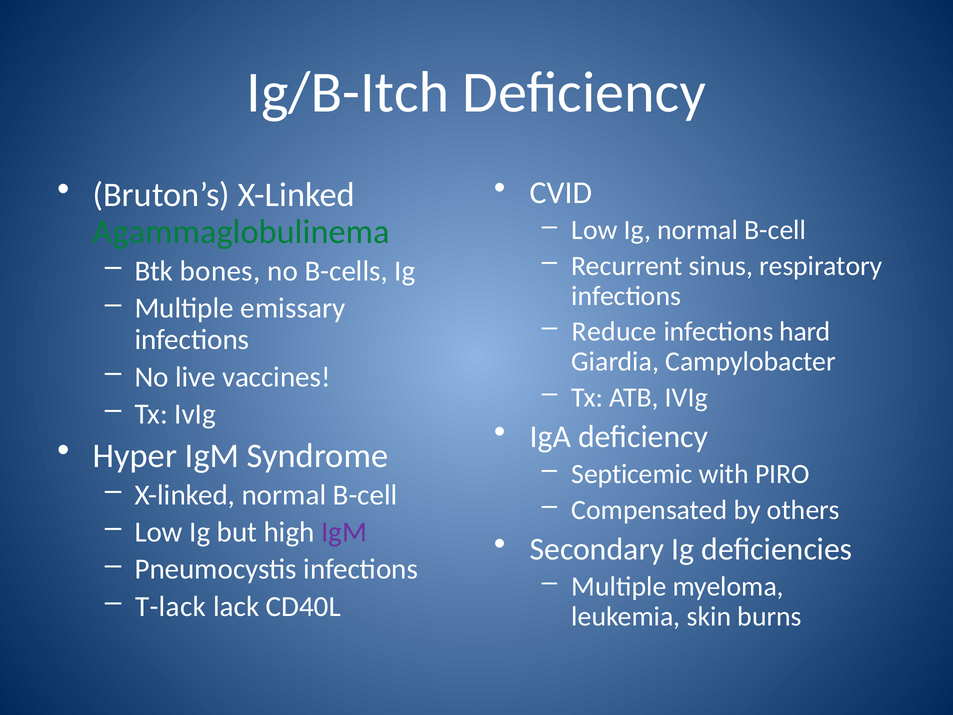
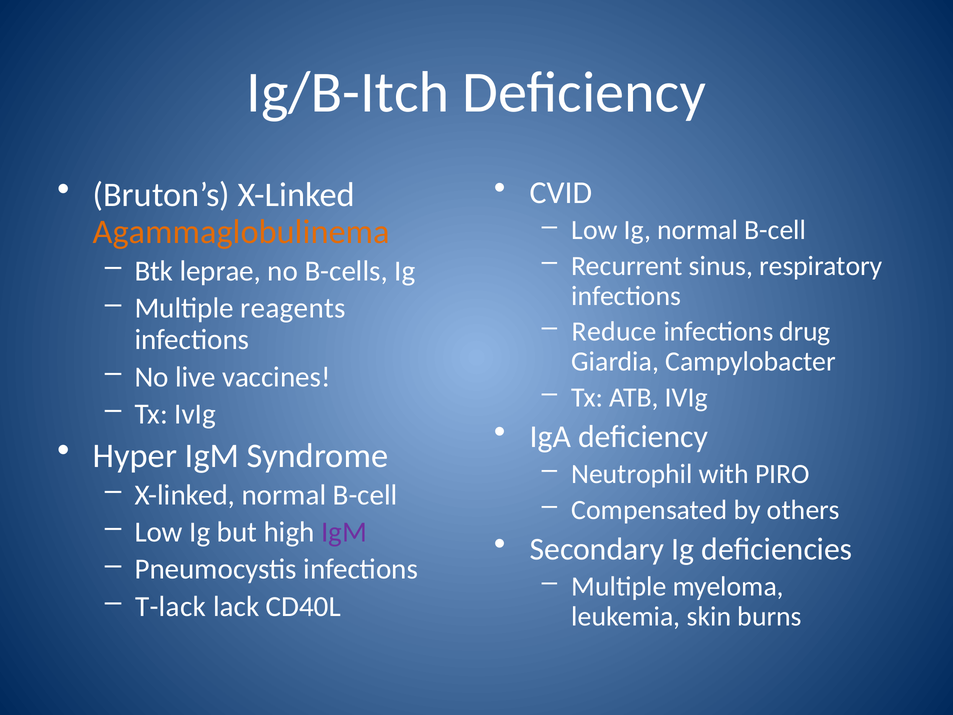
Agammaglobulinema colour: green -> orange (241, 232)
bones: bones -> leprae (220, 271)
emissary: emissary -> reagents (293, 308)
hard: hard -> drug (805, 332)
Septicemic: Septicemic -> Neutrophil (632, 474)
